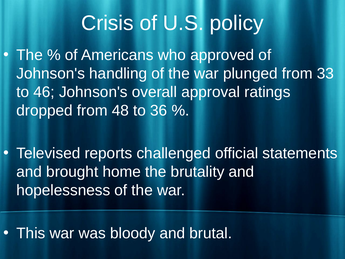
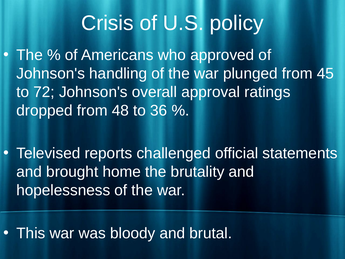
33: 33 -> 45 (325, 74)
46: 46 -> 72 (44, 92)
